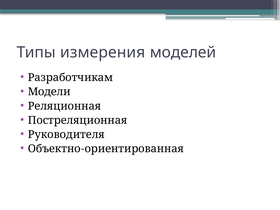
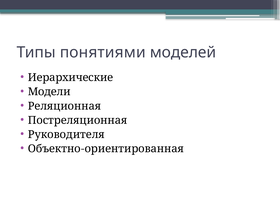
измерения: измерения -> понятиями (103, 52)
Разработчикам: Разработчикам -> Иерархические (71, 78)
